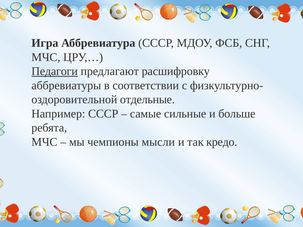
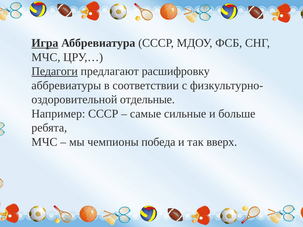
Игра underline: none -> present (45, 43)
мысли: мысли -> победа (158, 142)
кредо: кредо -> вверх (222, 142)
